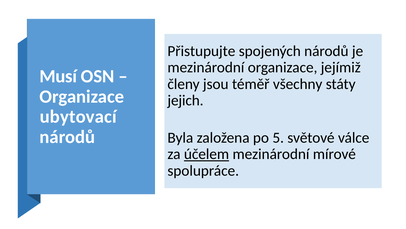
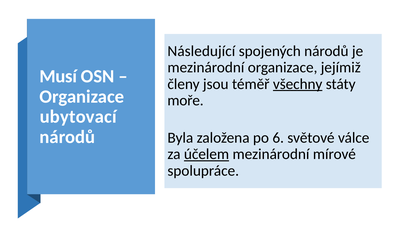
Přistupujte: Přistupujte -> Následující (201, 51)
všechny underline: none -> present (298, 84)
jejich: jejich -> moře (186, 100)
5: 5 -> 6 (278, 137)
